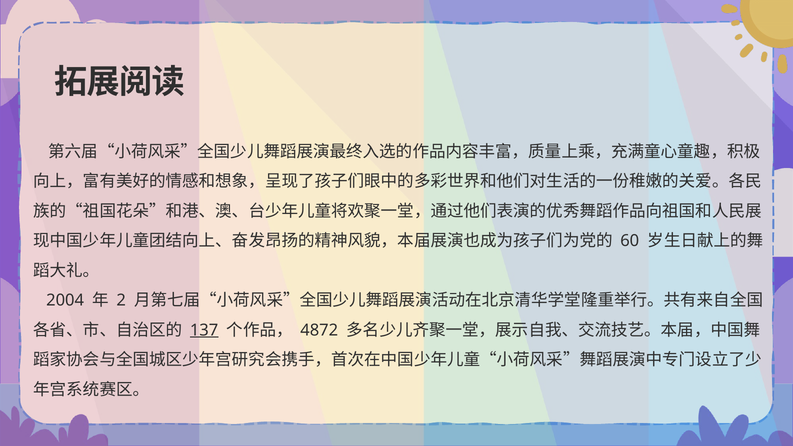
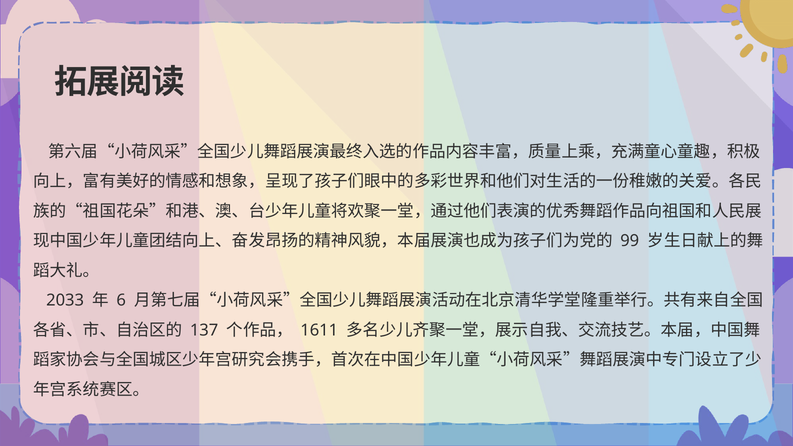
60: 60 -> 99 (630, 241)
2004: 2004 -> 2033 (65, 300)
2: 2 -> 6 (121, 300)
137 underline: present -> none (204, 330)
4872: 4872 -> 1611 (319, 330)
